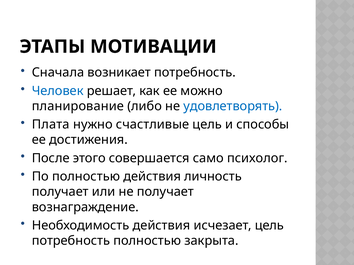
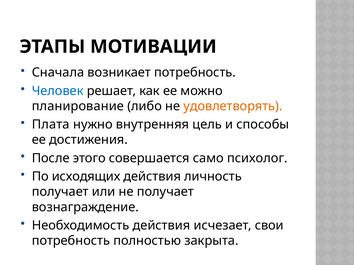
удовлетворять colour: blue -> orange (233, 106)
счастливые: счастливые -> внутренняя (153, 125)
По полностью: полностью -> исходящих (86, 177)
исчезает цель: цель -> свои (269, 226)
